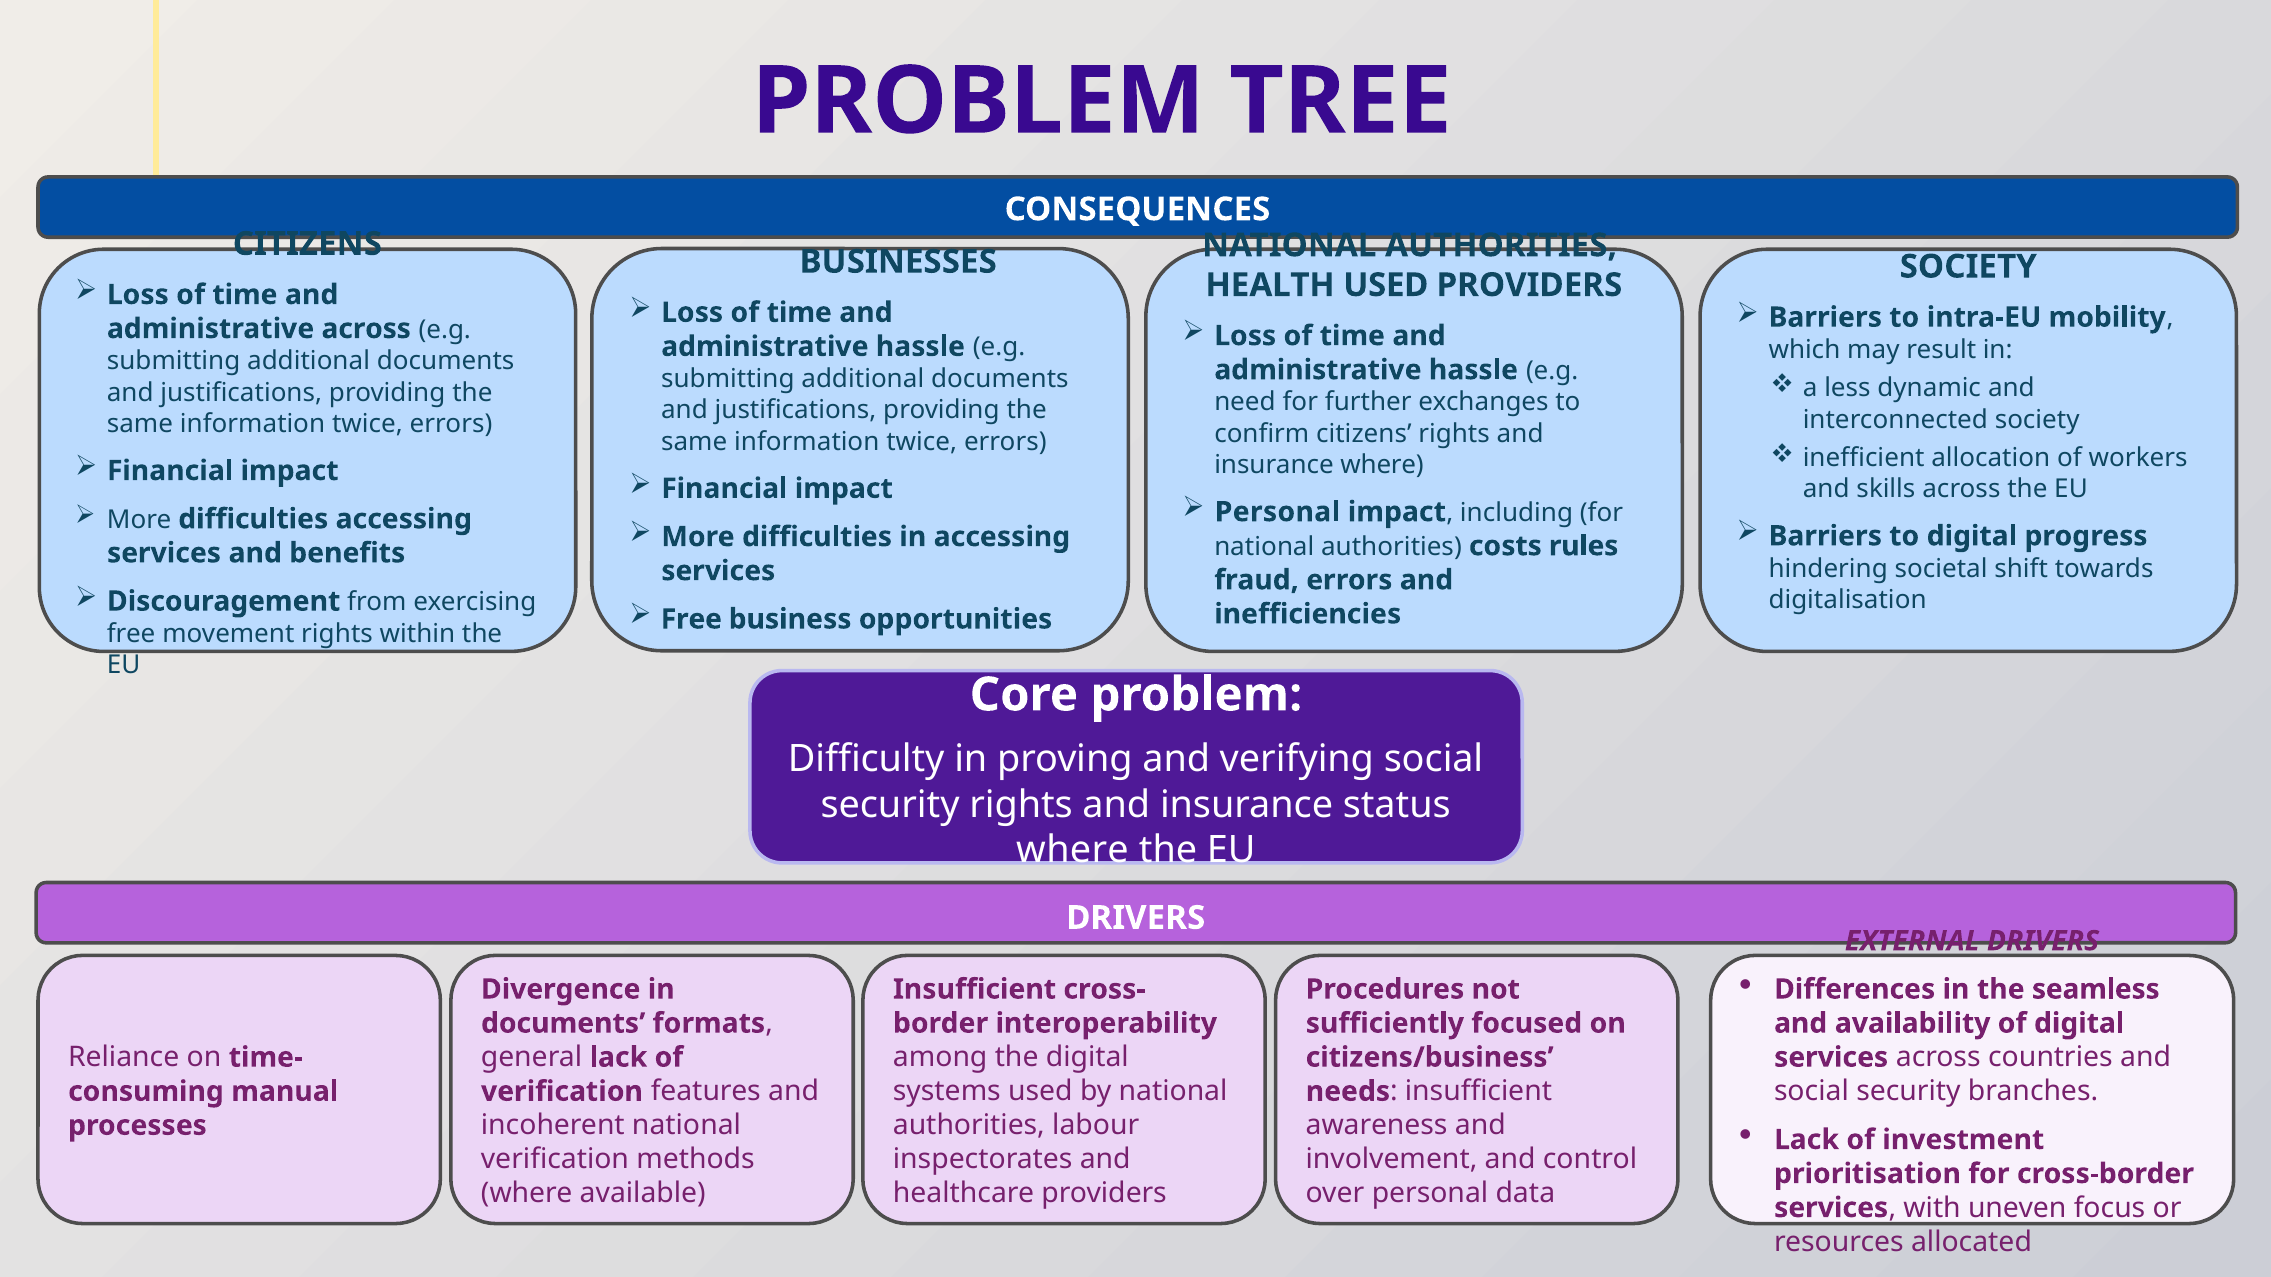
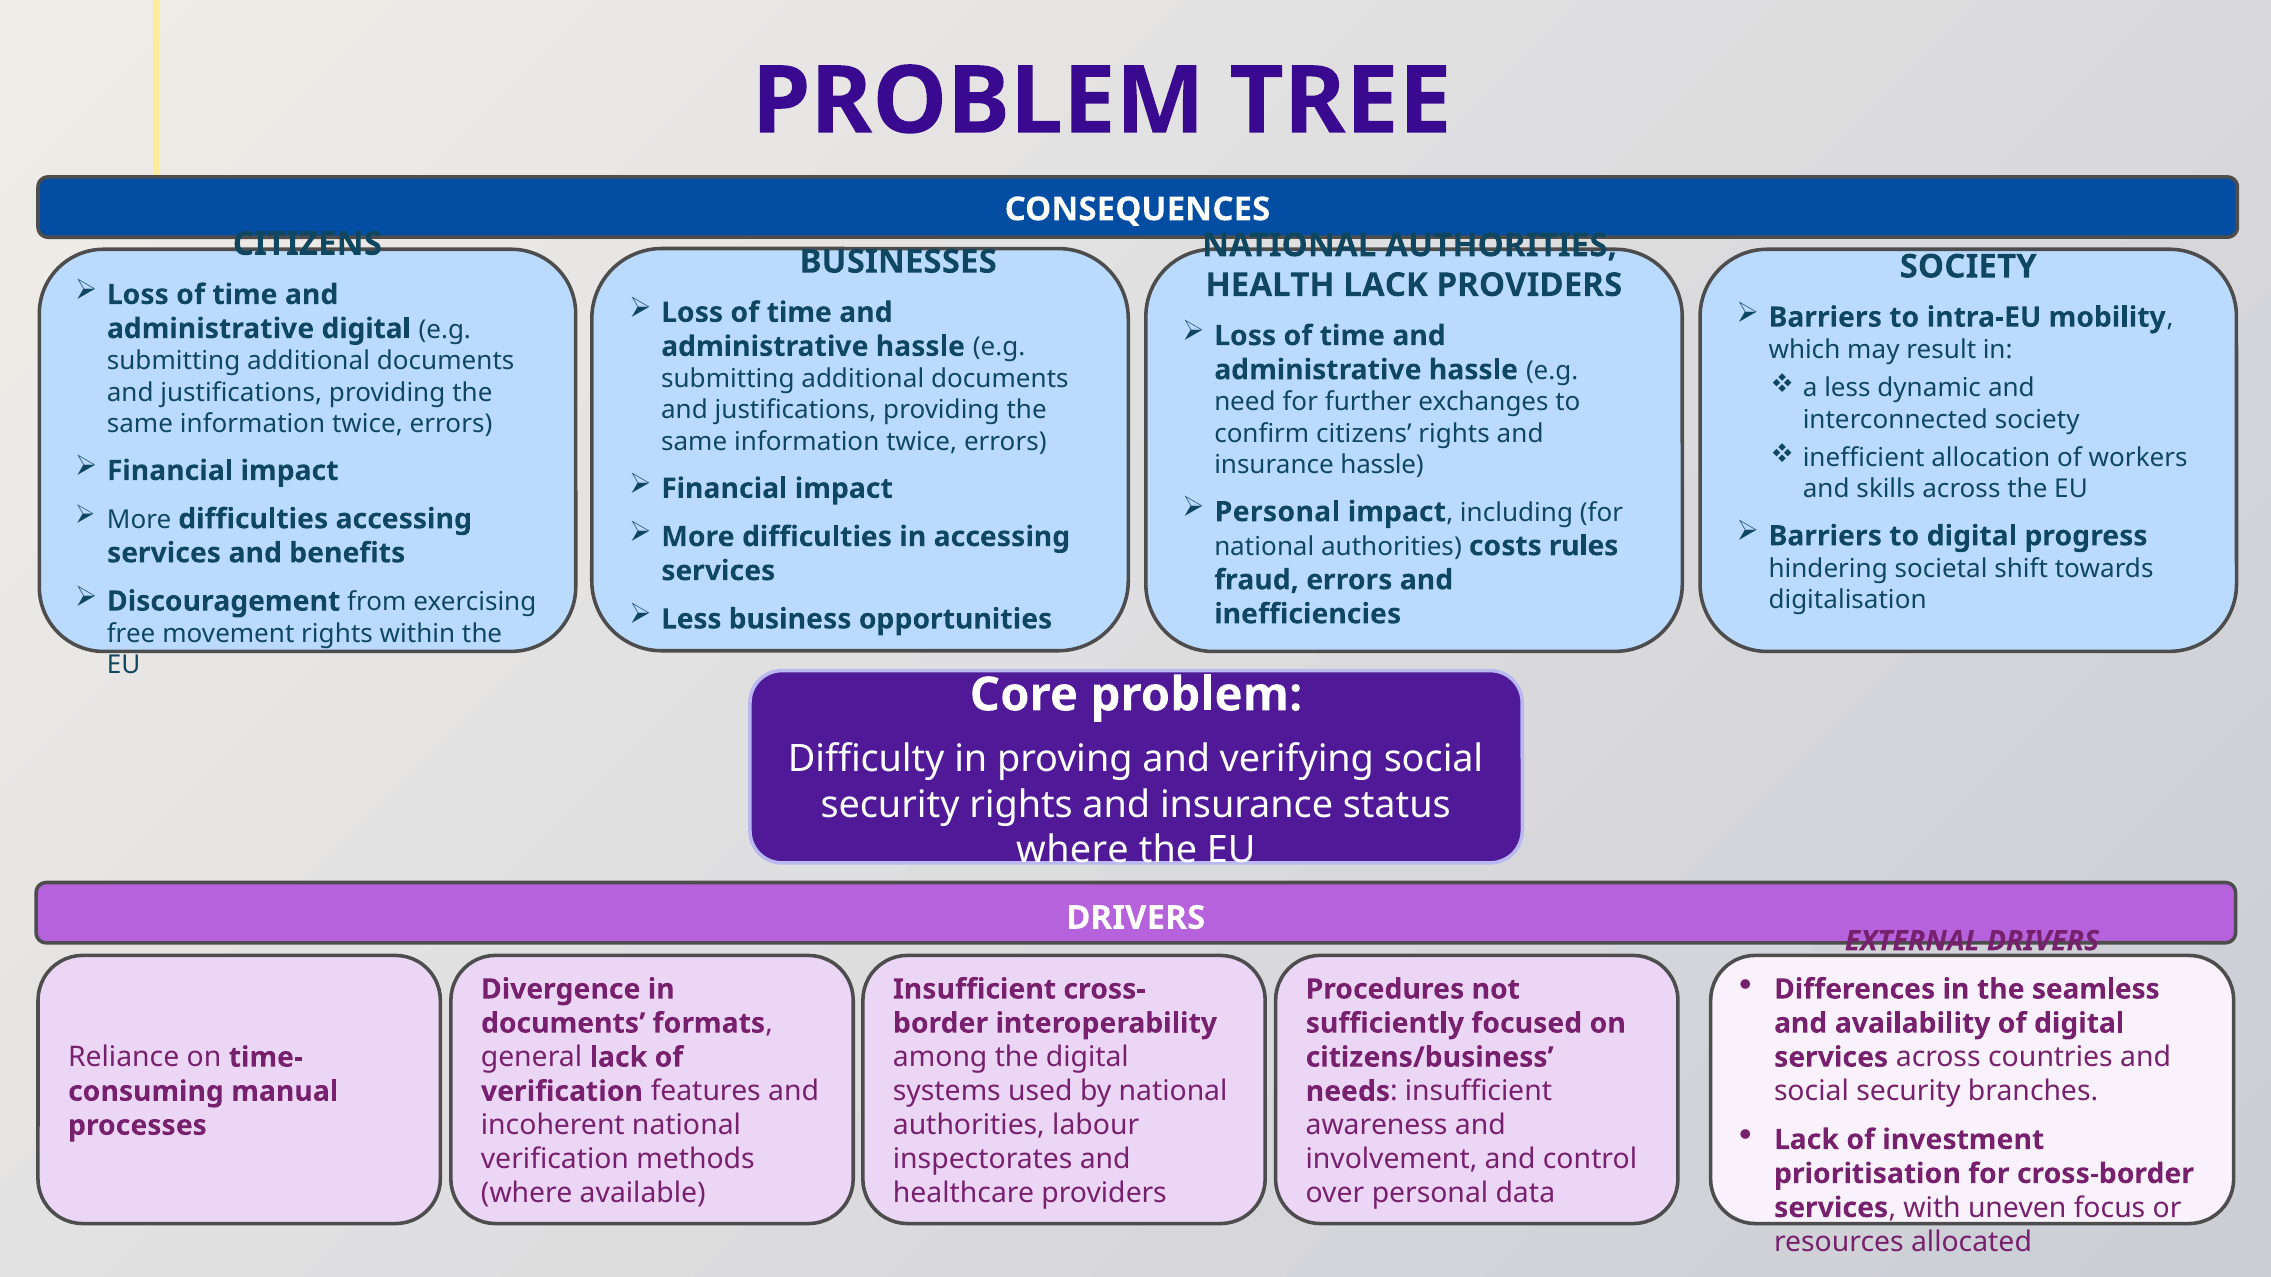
HEALTH USED: USED -> LACK (1386, 285)
administrative across: across -> digital (366, 329)
insurance where: where -> hassle (1382, 465)
Free: Free -> Less (691, 619)
